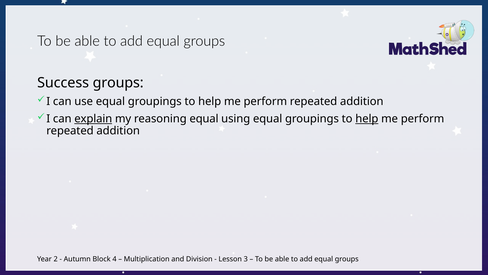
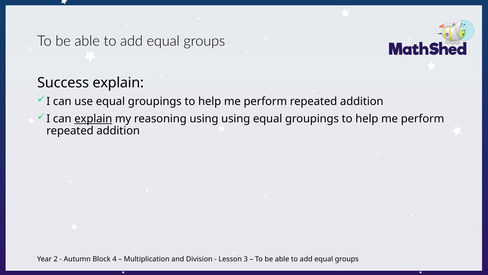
Success groups: groups -> explain (118, 83)
reasoning equal: equal -> using (204, 118)
help underline: present -> none (367, 118)
